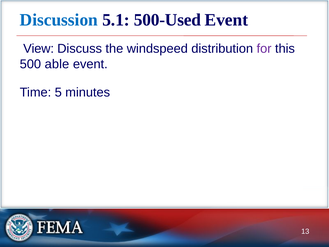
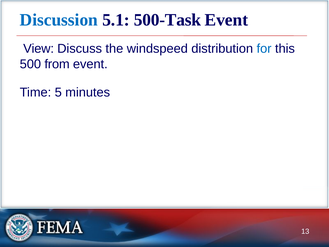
500-Used: 500-Used -> 500-Task (167, 20)
for colour: purple -> blue (264, 49)
able: able -> from (57, 64)
